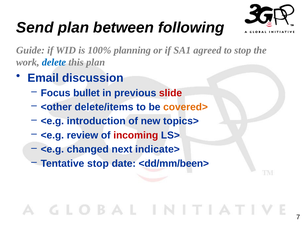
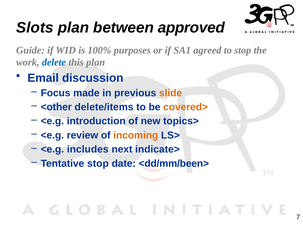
Send: Send -> Slots (35, 28)
following: following -> approved (191, 28)
planning: planning -> purposes (132, 50)
bullet: bullet -> made (86, 93)
slide colour: red -> orange (171, 93)
incoming colour: red -> orange (136, 135)
changed: changed -> includes (88, 150)
